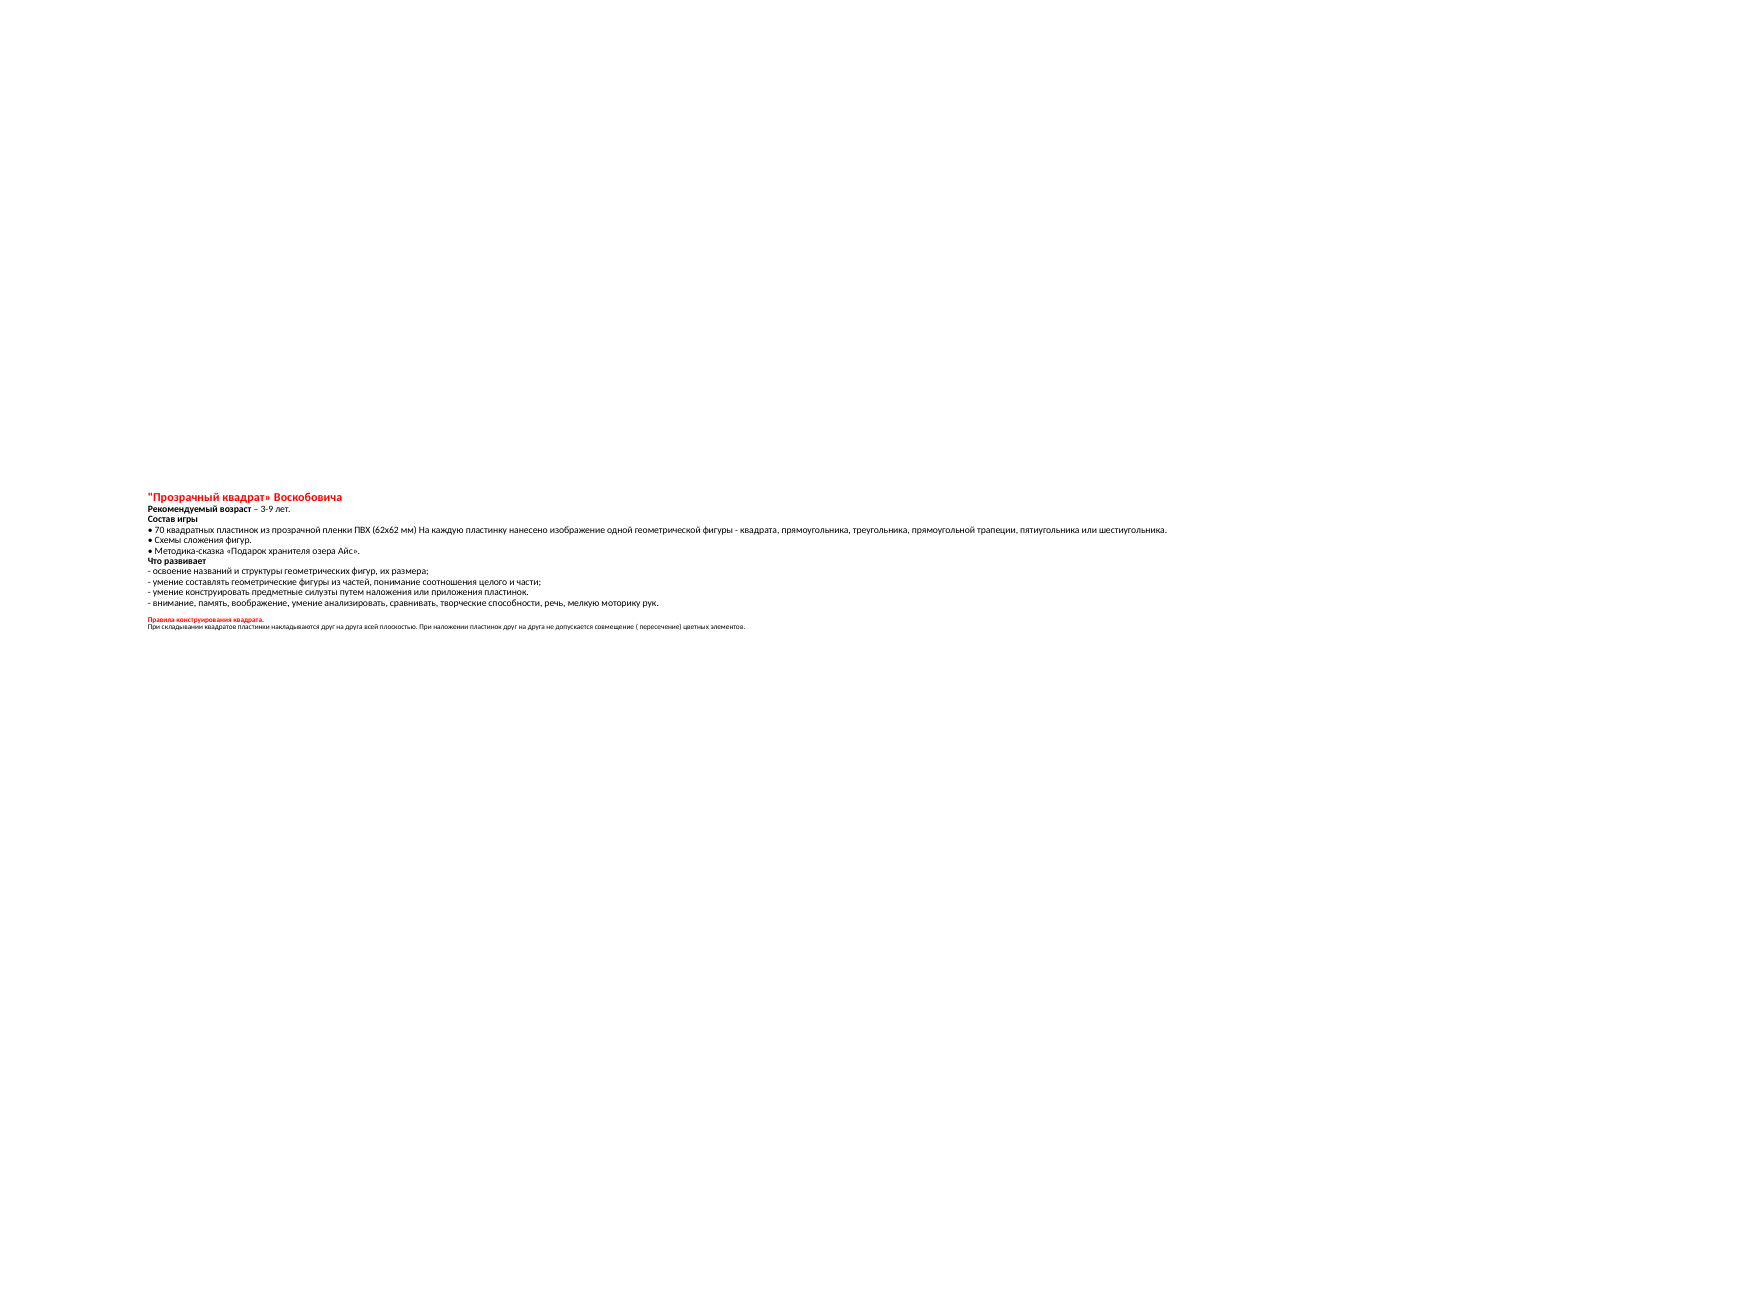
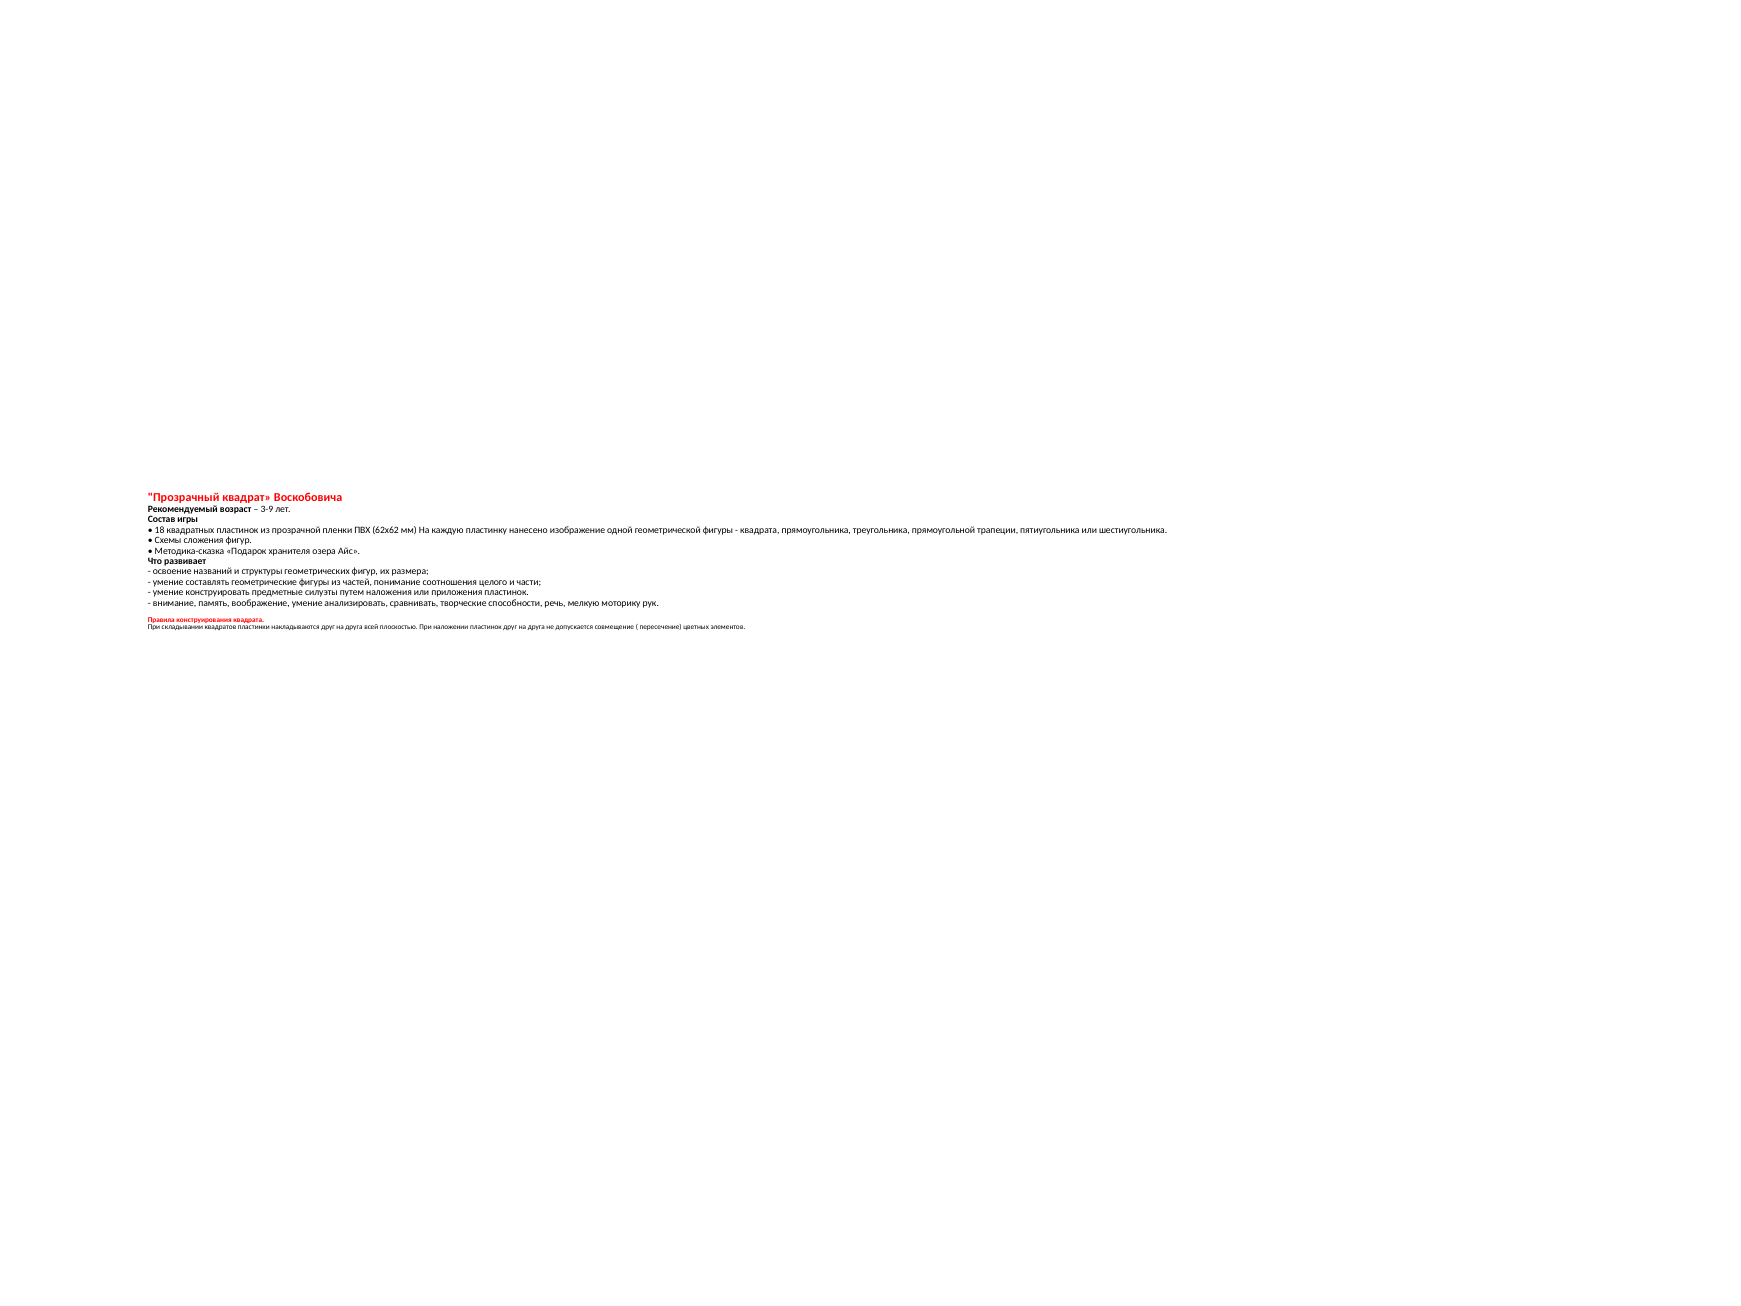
70: 70 -> 18 (160, 530)
